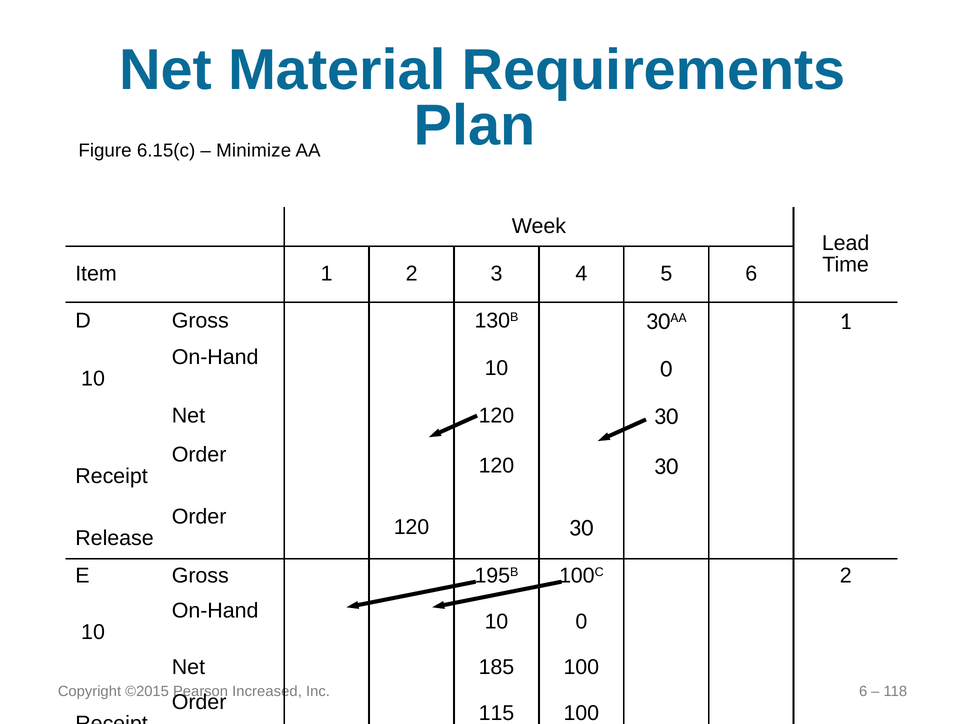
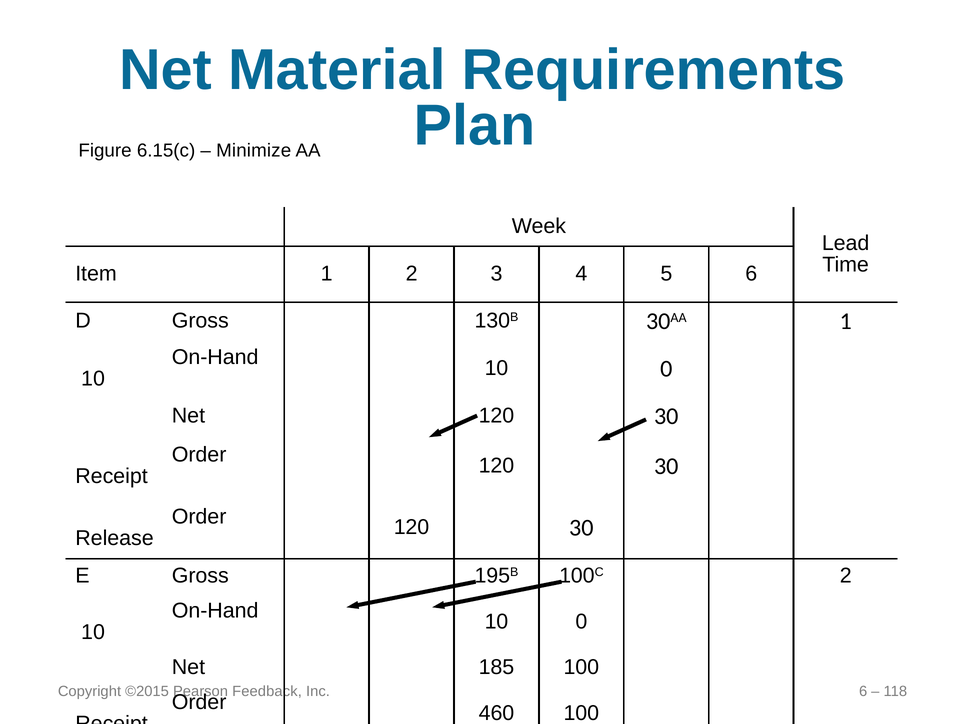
Increased: Increased -> Feedback (267, 691)
115: 115 -> 460 (496, 713)
